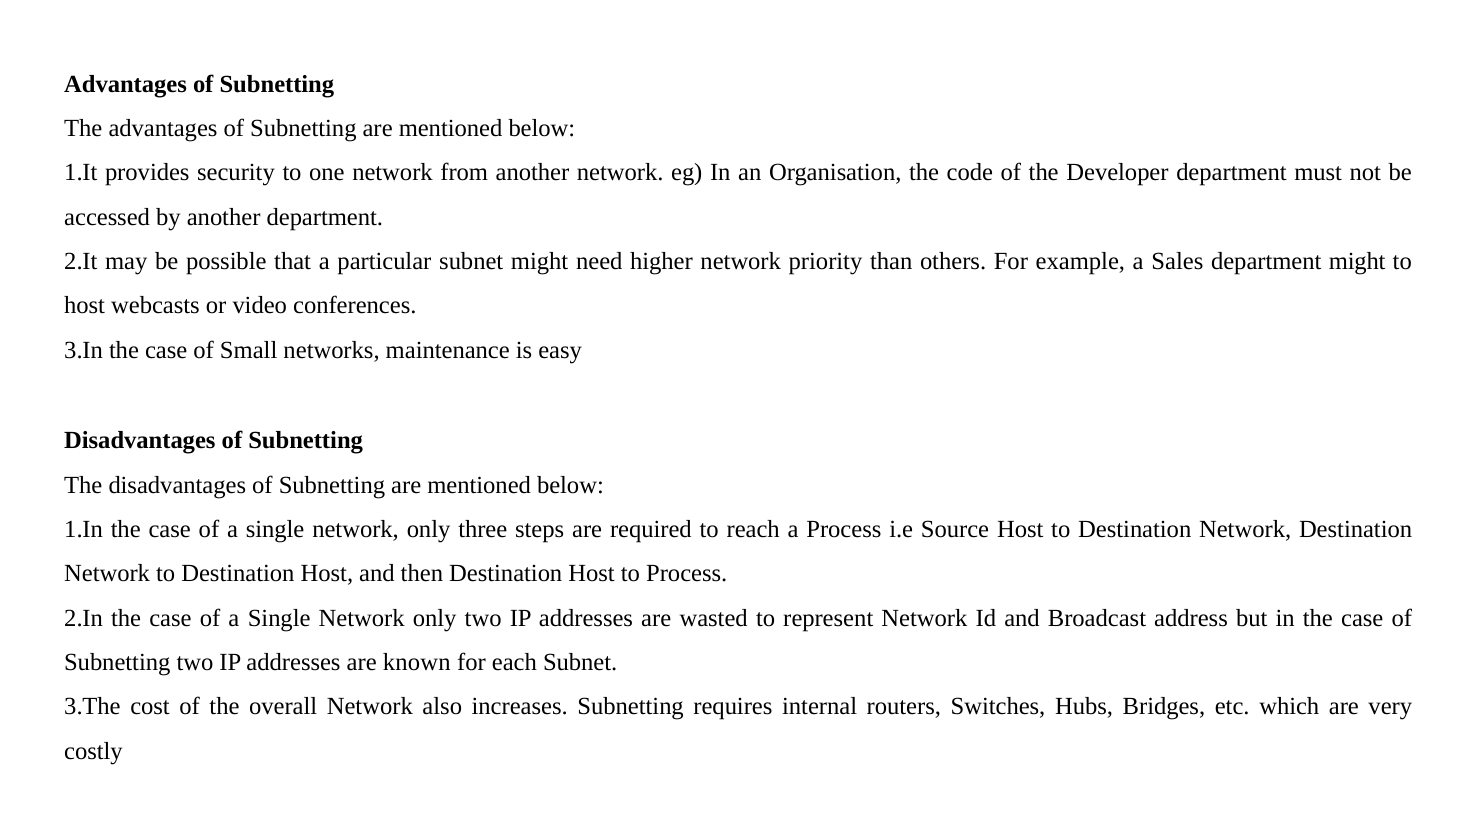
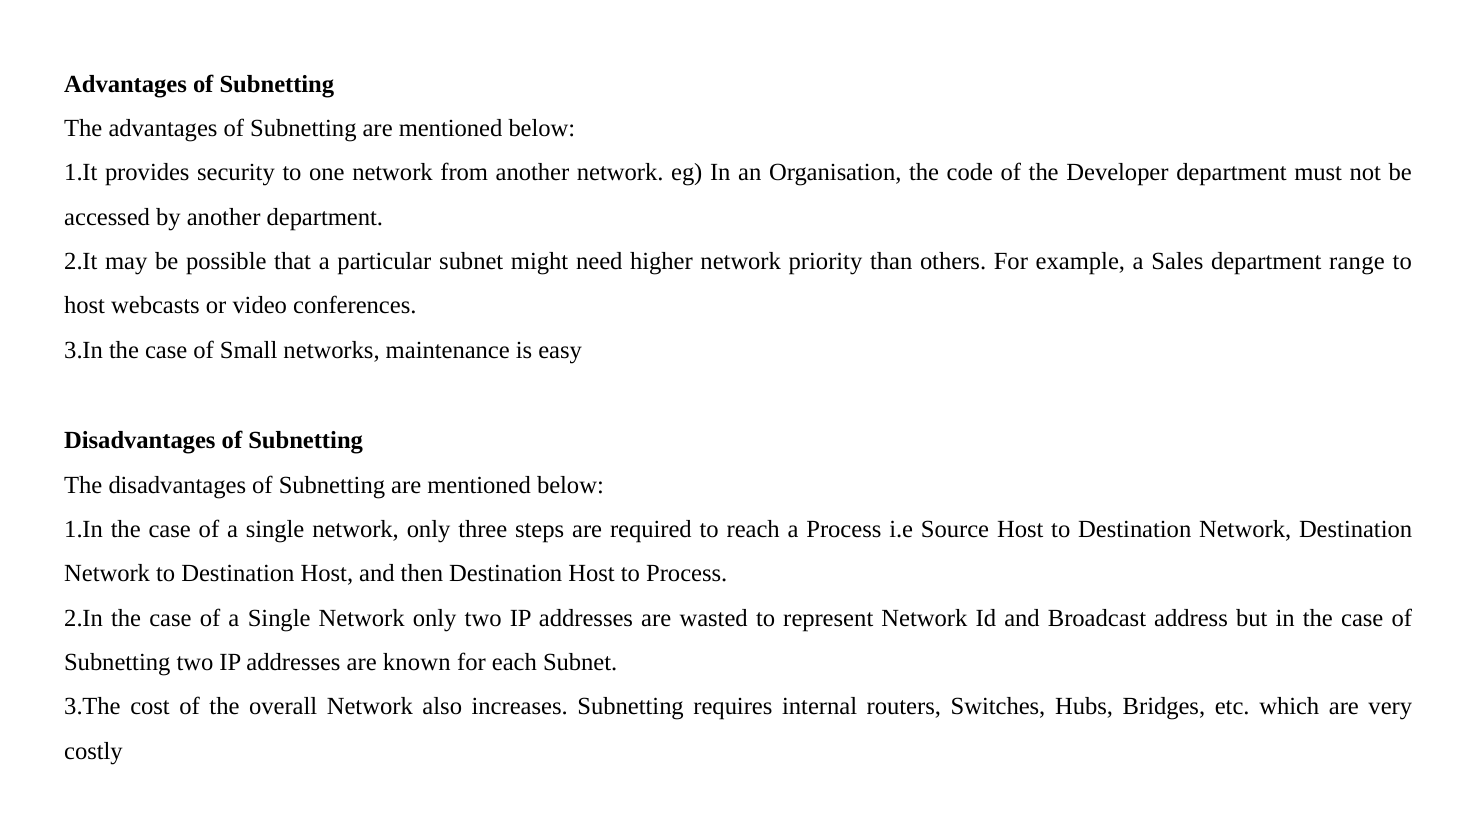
department might: might -> range (1357, 261)
